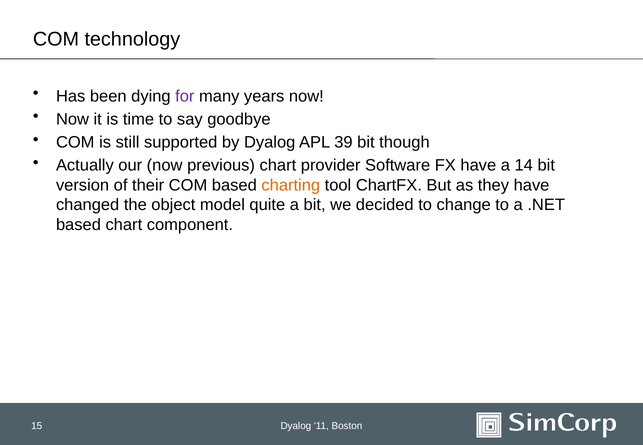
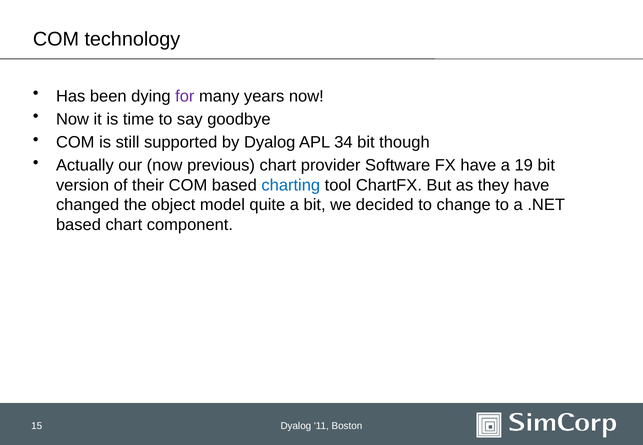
39: 39 -> 34 (343, 142)
14: 14 -> 19 (524, 165)
charting colour: orange -> blue (291, 185)
